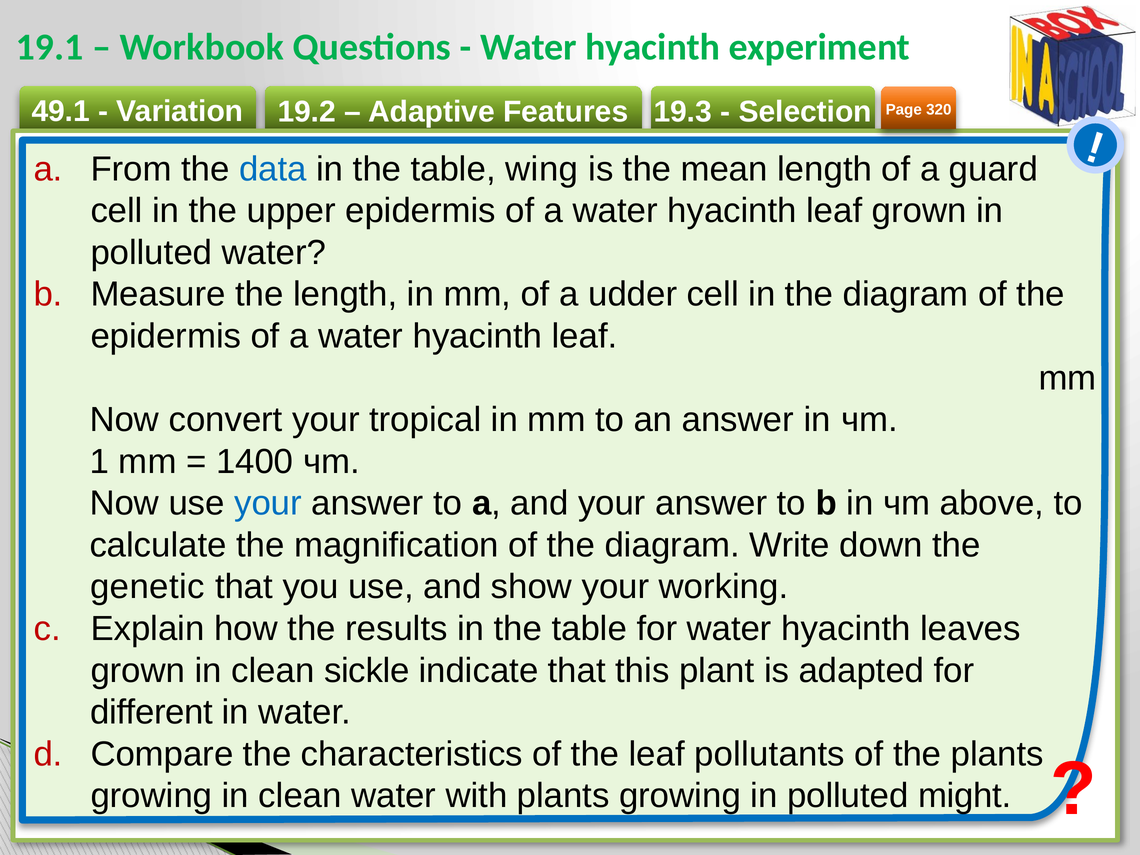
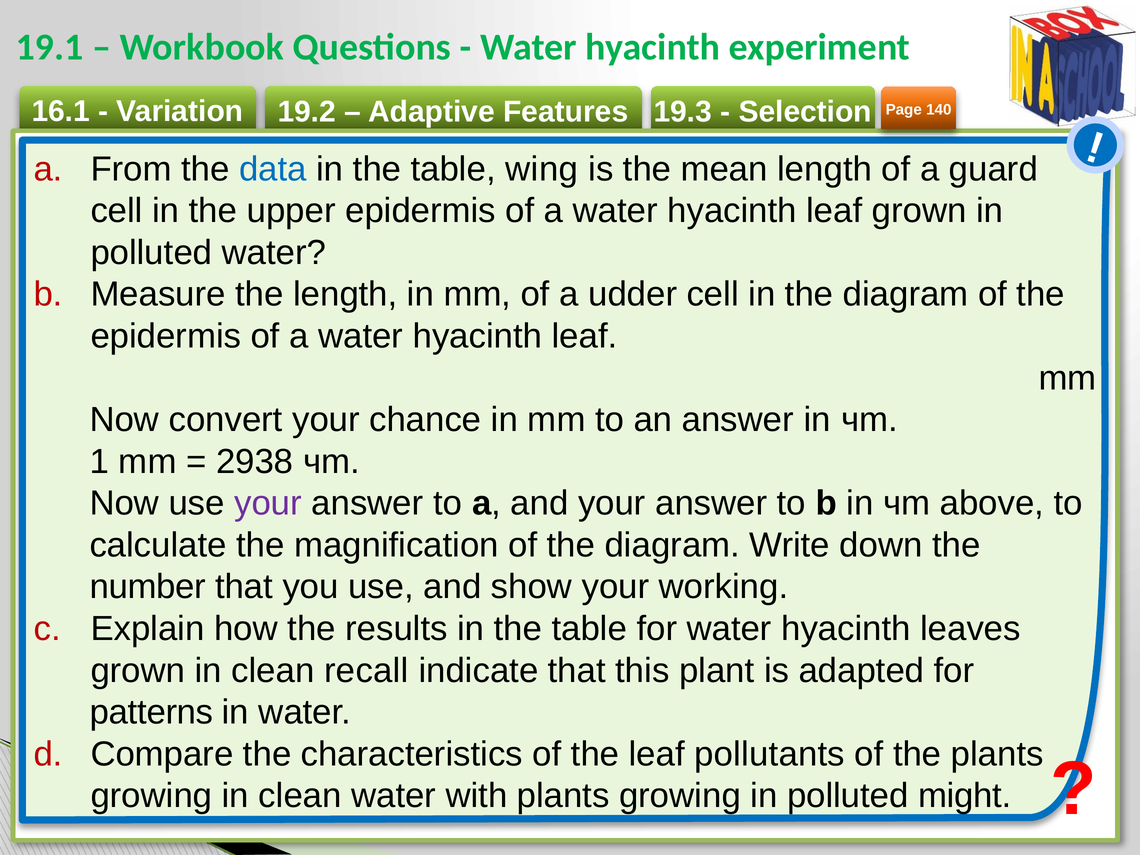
49.1: 49.1 -> 16.1 (61, 112)
320: 320 -> 140 (939, 110)
tropical: tropical -> chance (425, 420)
1400: 1400 -> 2938 (255, 462)
your colour: blue -> purple (268, 503)
genetic: genetic -> number (148, 587)
sickle: sickle -> recall (366, 671)
different: different -> patterns (152, 712)
